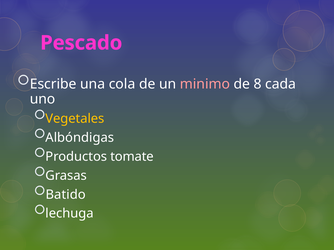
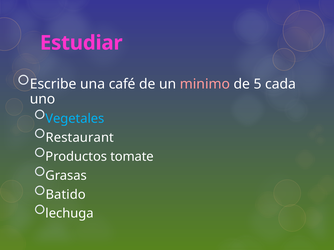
Pescado: Pescado -> Estudiar (81, 43)
cola: cola -> café (122, 84)
8: 8 -> 5 (258, 84)
Vegetales colour: yellow -> light blue (75, 119)
Albóndigas: Albóndigas -> Restaurant (80, 138)
